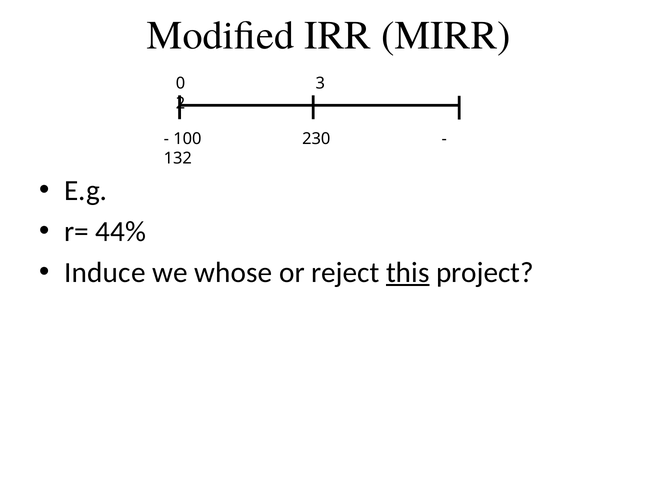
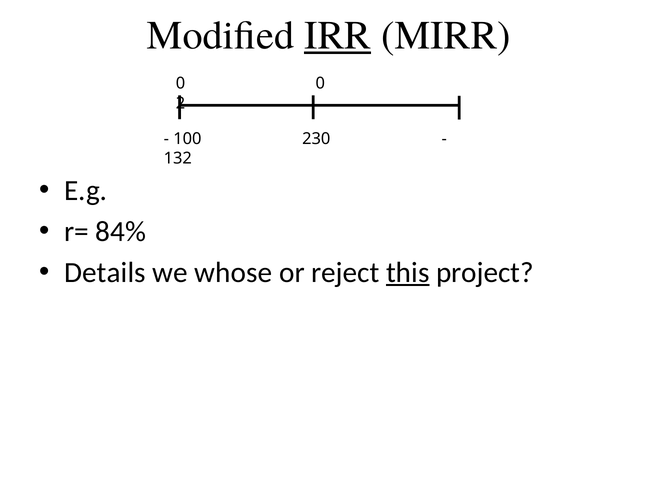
IRR underline: none -> present (338, 36)
0 3: 3 -> 0 (320, 84)
44%: 44% -> 84% (121, 232)
Induce: Induce -> Details (105, 273)
